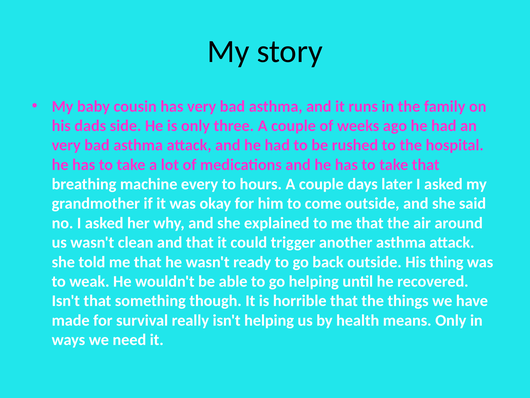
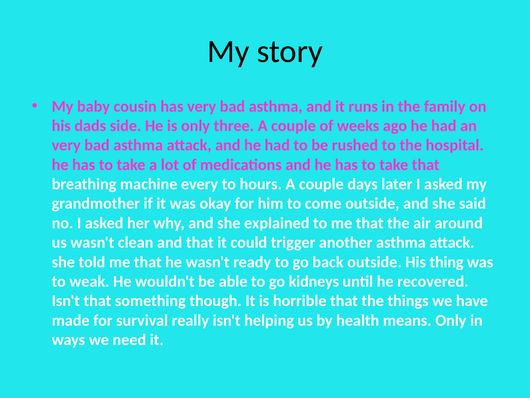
go helping: helping -> kidneys (314, 281)
